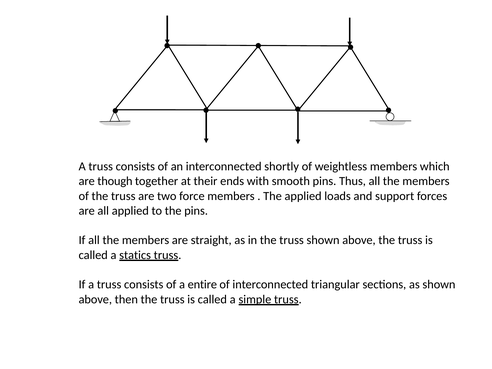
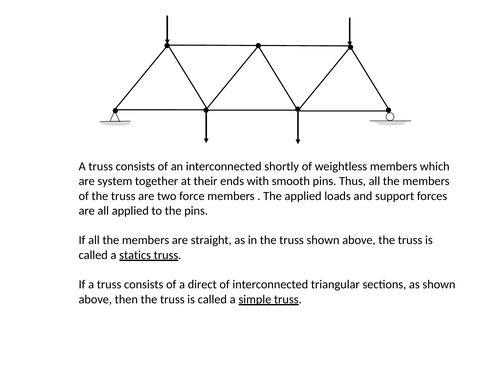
though: though -> system (115, 181)
entire: entire -> direct (202, 285)
